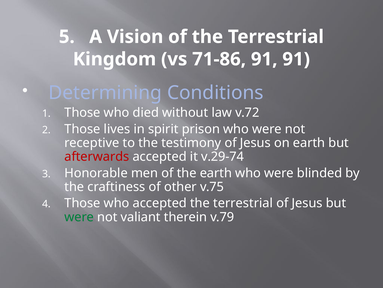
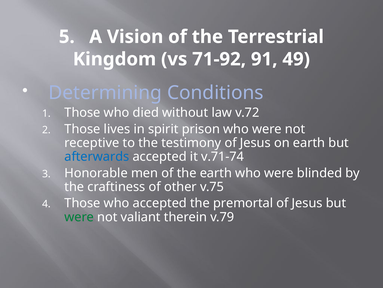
71-86: 71-86 -> 71-92 (219, 59)
91 91: 91 -> 49 (296, 59)
afterwards colour: red -> blue (97, 156)
v.29-74: v.29-74 -> v.71-74 (223, 156)
accepted the terrestrial: terrestrial -> premortal (243, 203)
